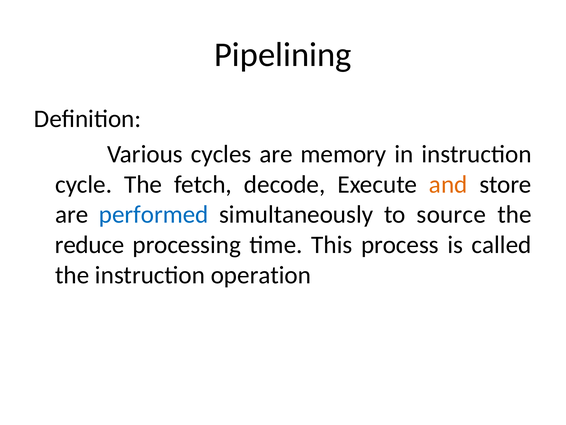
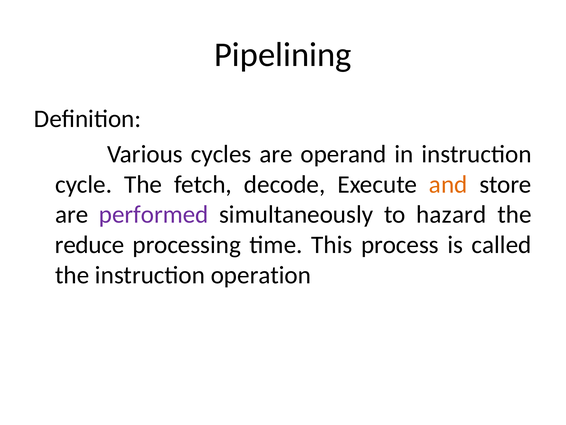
memory: memory -> operand (343, 154)
performed colour: blue -> purple (154, 214)
source: source -> hazard (451, 214)
